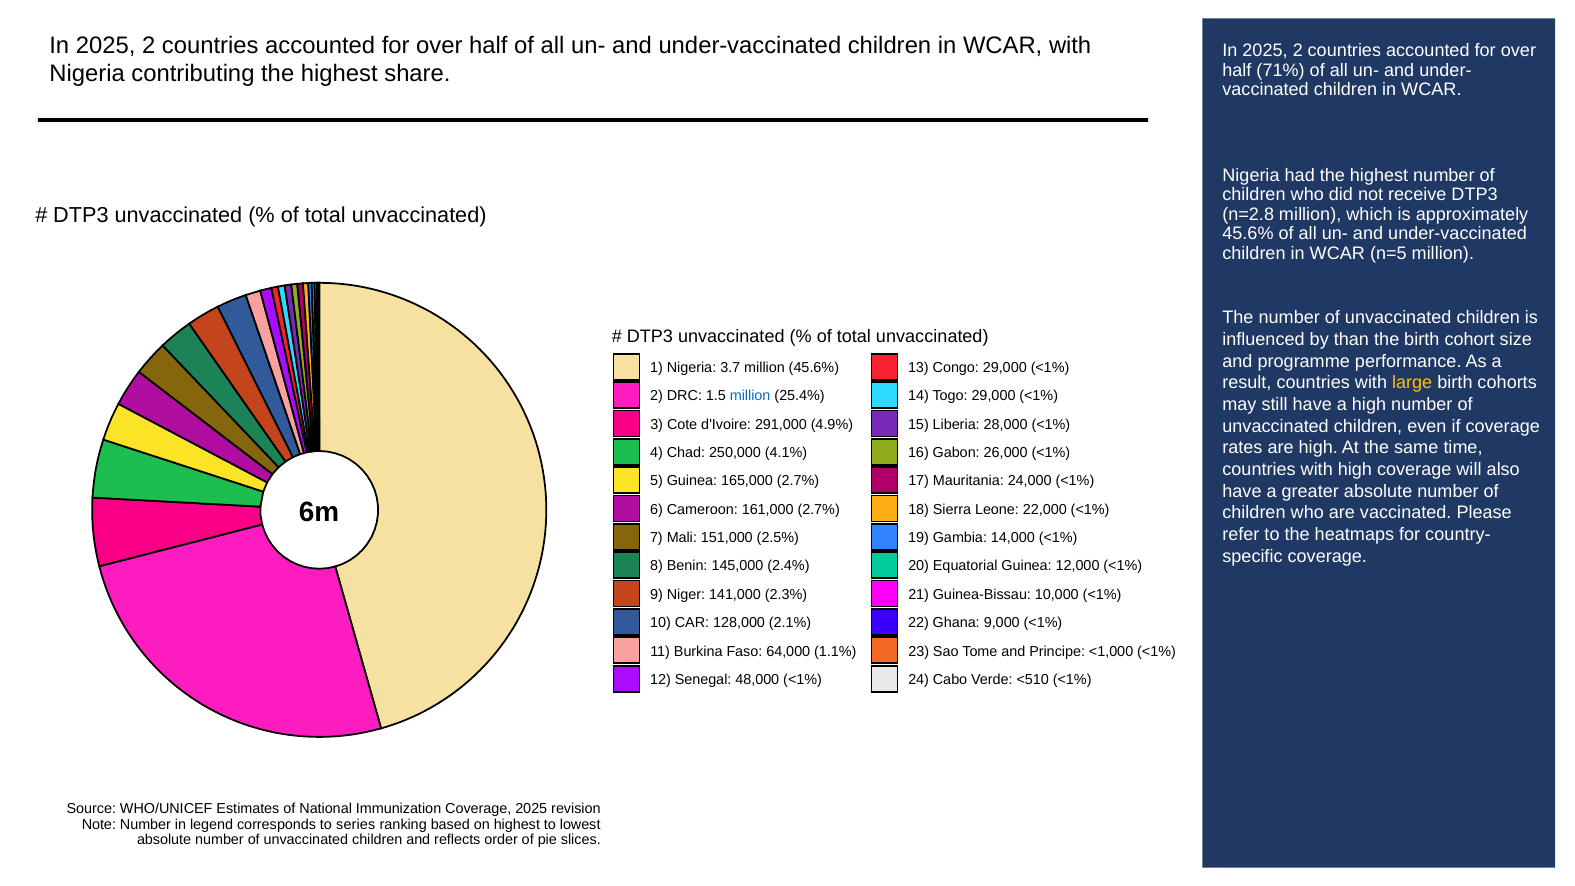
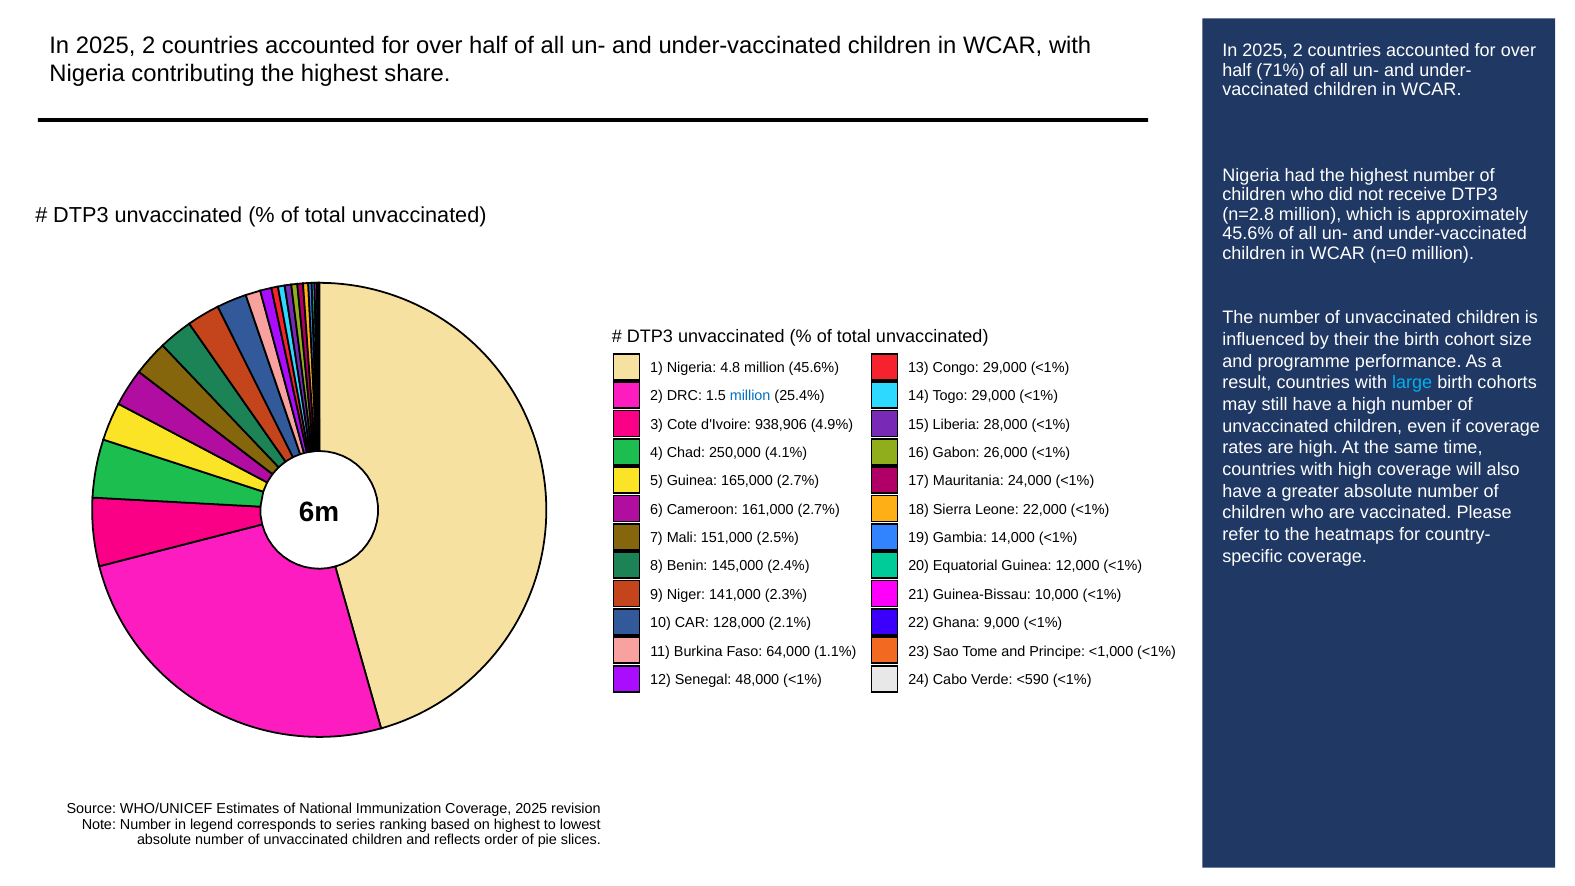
n=5: n=5 -> n=0 (1388, 253)
than: than -> their (1351, 340)
3.7: 3.7 -> 4.8 (730, 368)
large colour: yellow -> light blue (1412, 383)
291,000: 291,000 -> 938,906 (781, 424)
<510: <510 -> <590 (1033, 680)
